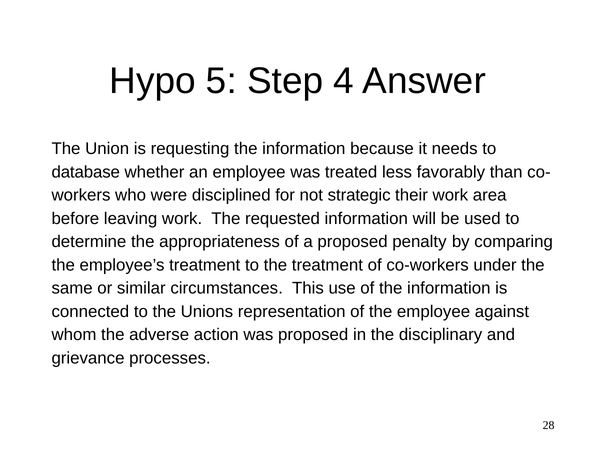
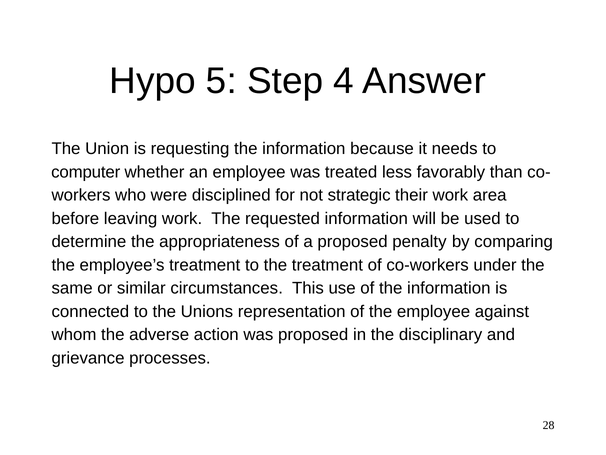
database: database -> computer (86, 172)
